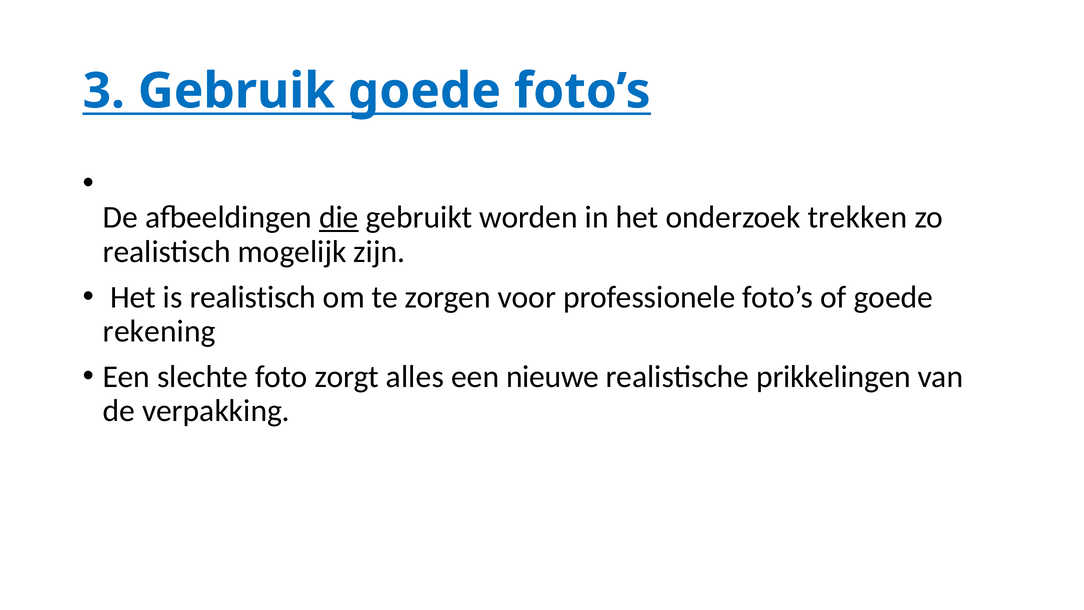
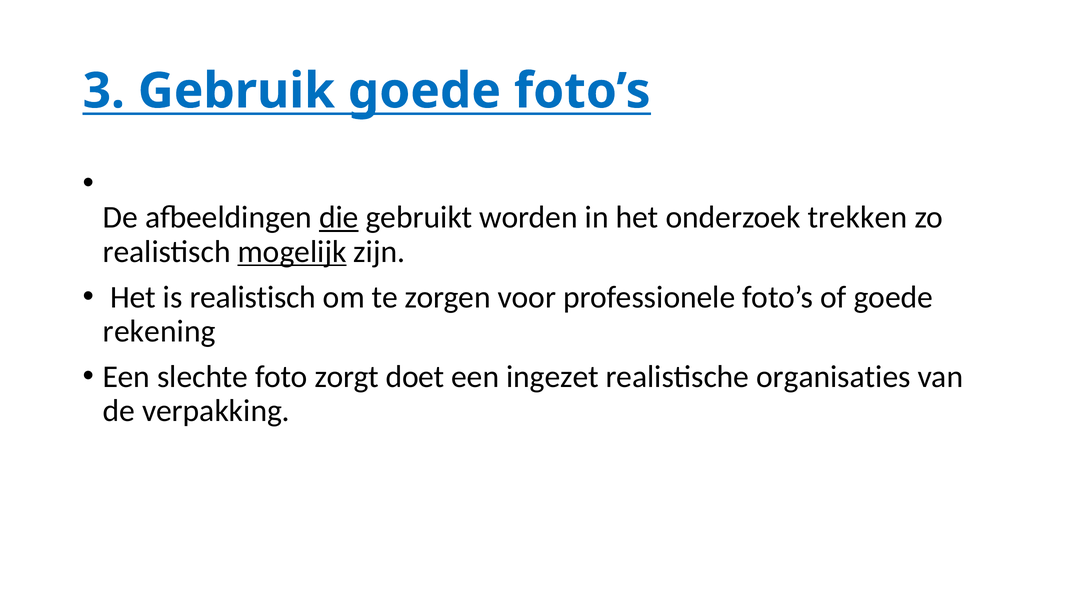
mogelijk underline: none -> present (292, 252)
alles: alles -> doet (415, 377)
nieuwe: nieuwe -> ingezet (553, 377)
prikkelingen: prikkelingen -> organisaties (833, 377)
